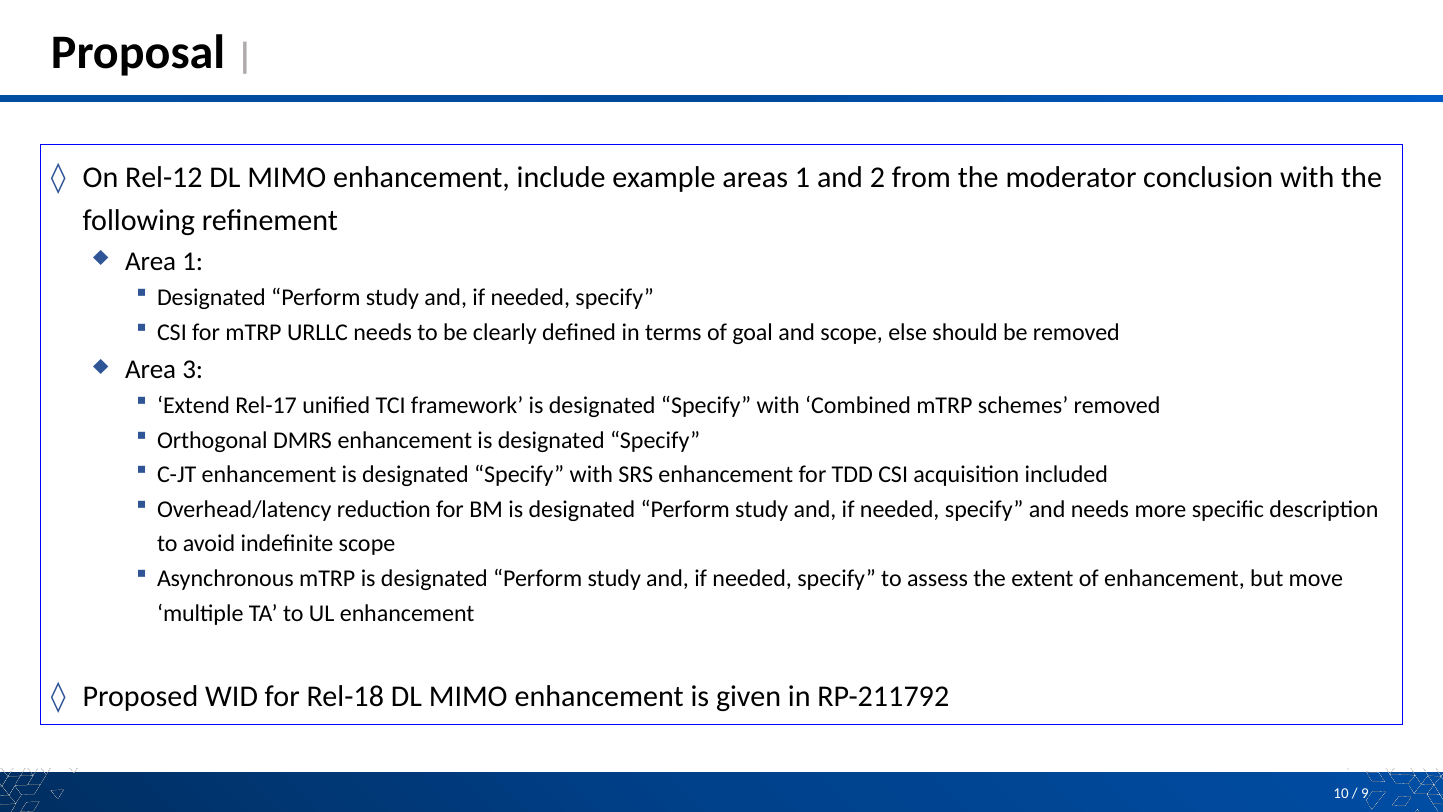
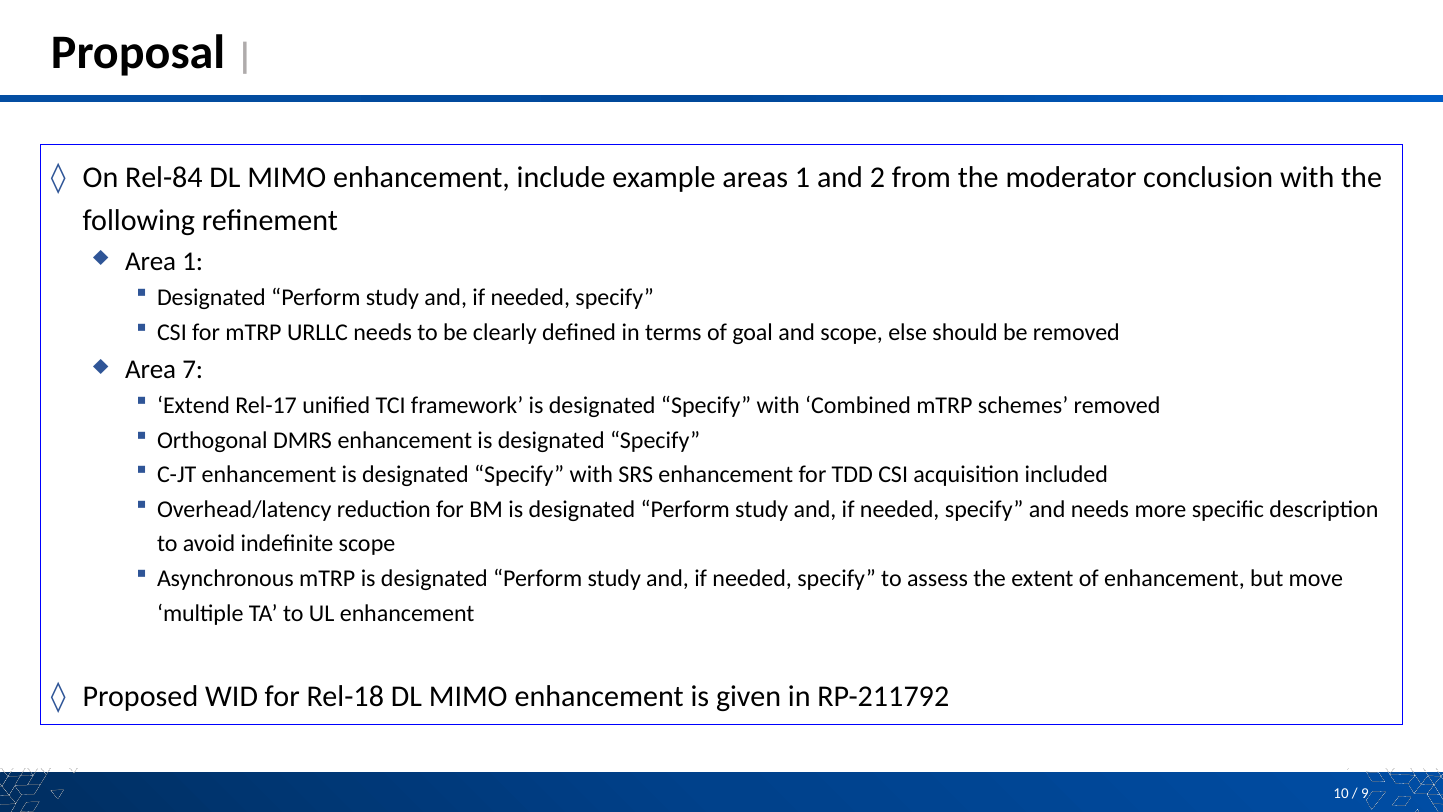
Rel-12: Rel-12 -> Rel-84 (164, 177)
3: 3 -> 7 (193, 369)
